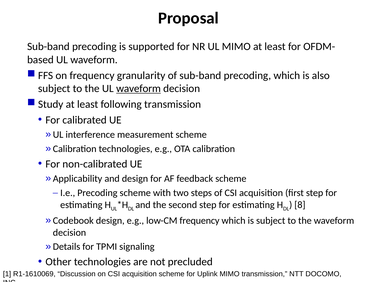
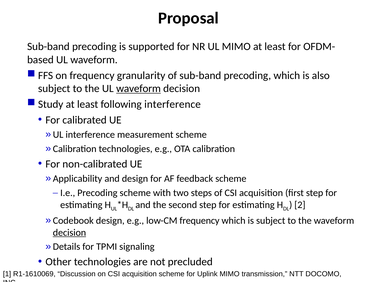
following transmission: transmission -> interference (173, 105)
8: 8 -> 2 (300, 205)
decision underline: none -> present (69, 233)
